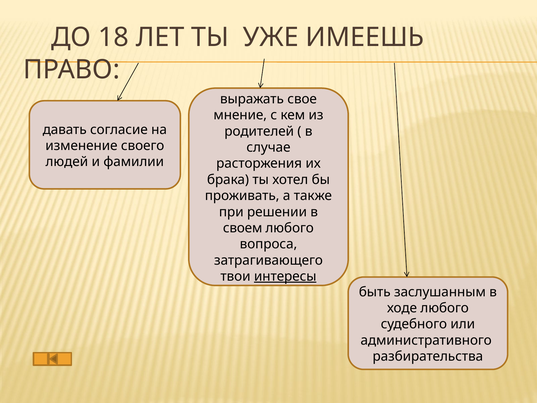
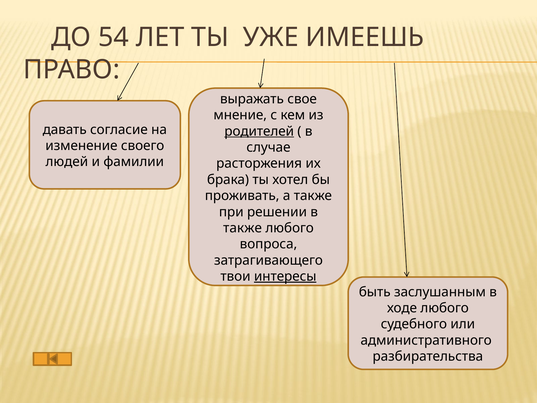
18: 18 -> 54 (113, 37)
родителей underline: none -> present (259, 131)
своем: своем -> также (243, 228)
